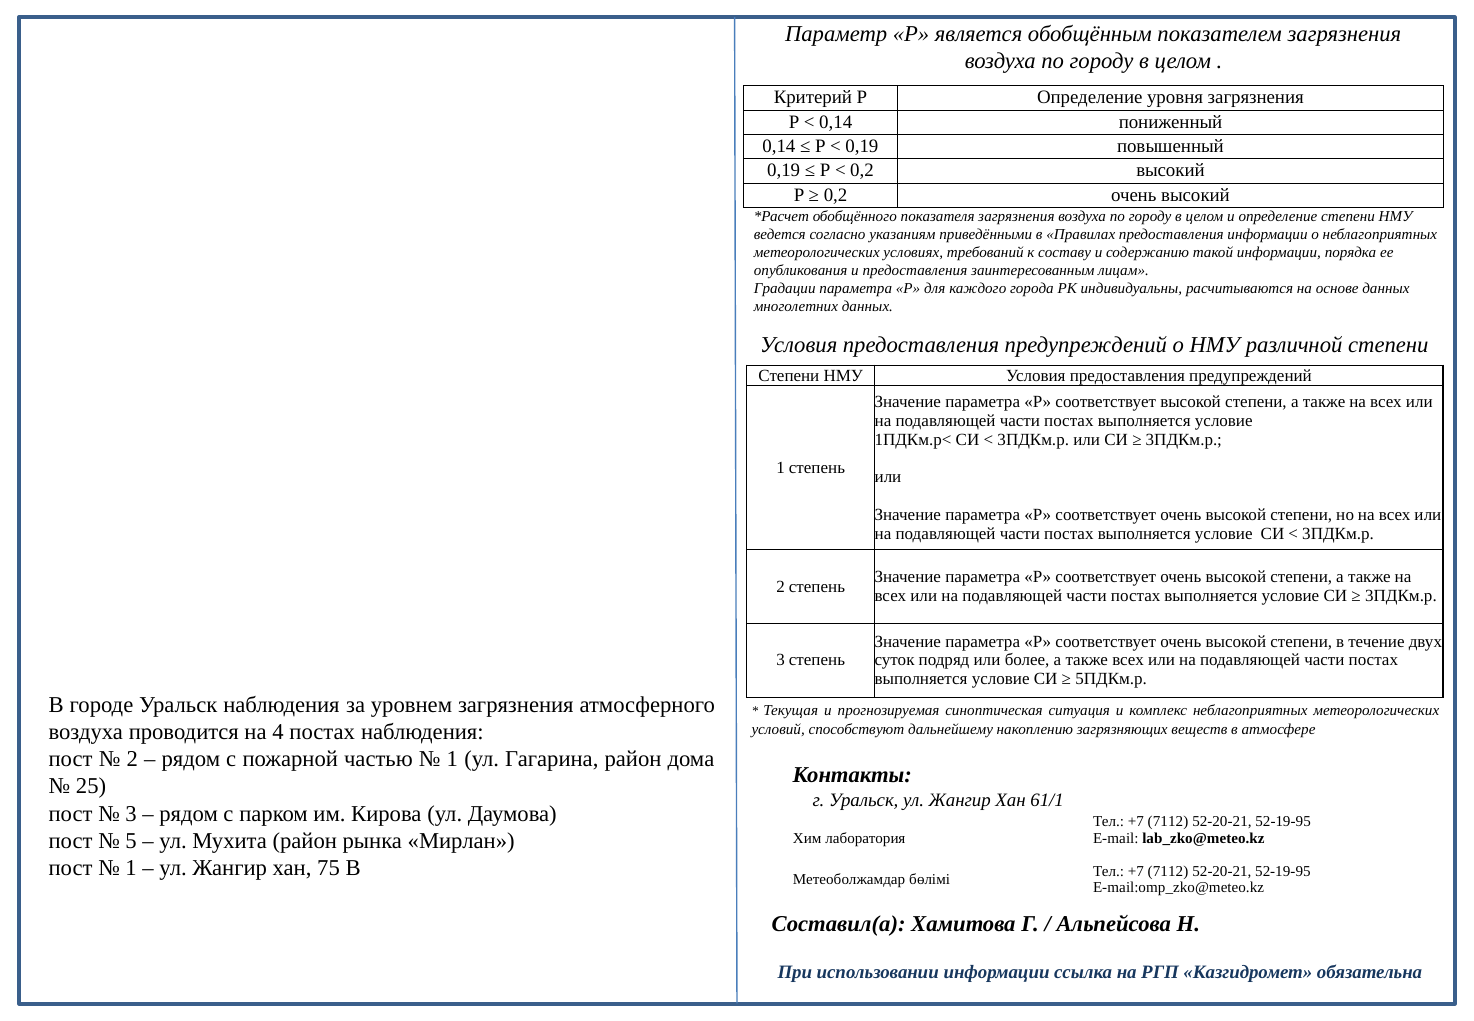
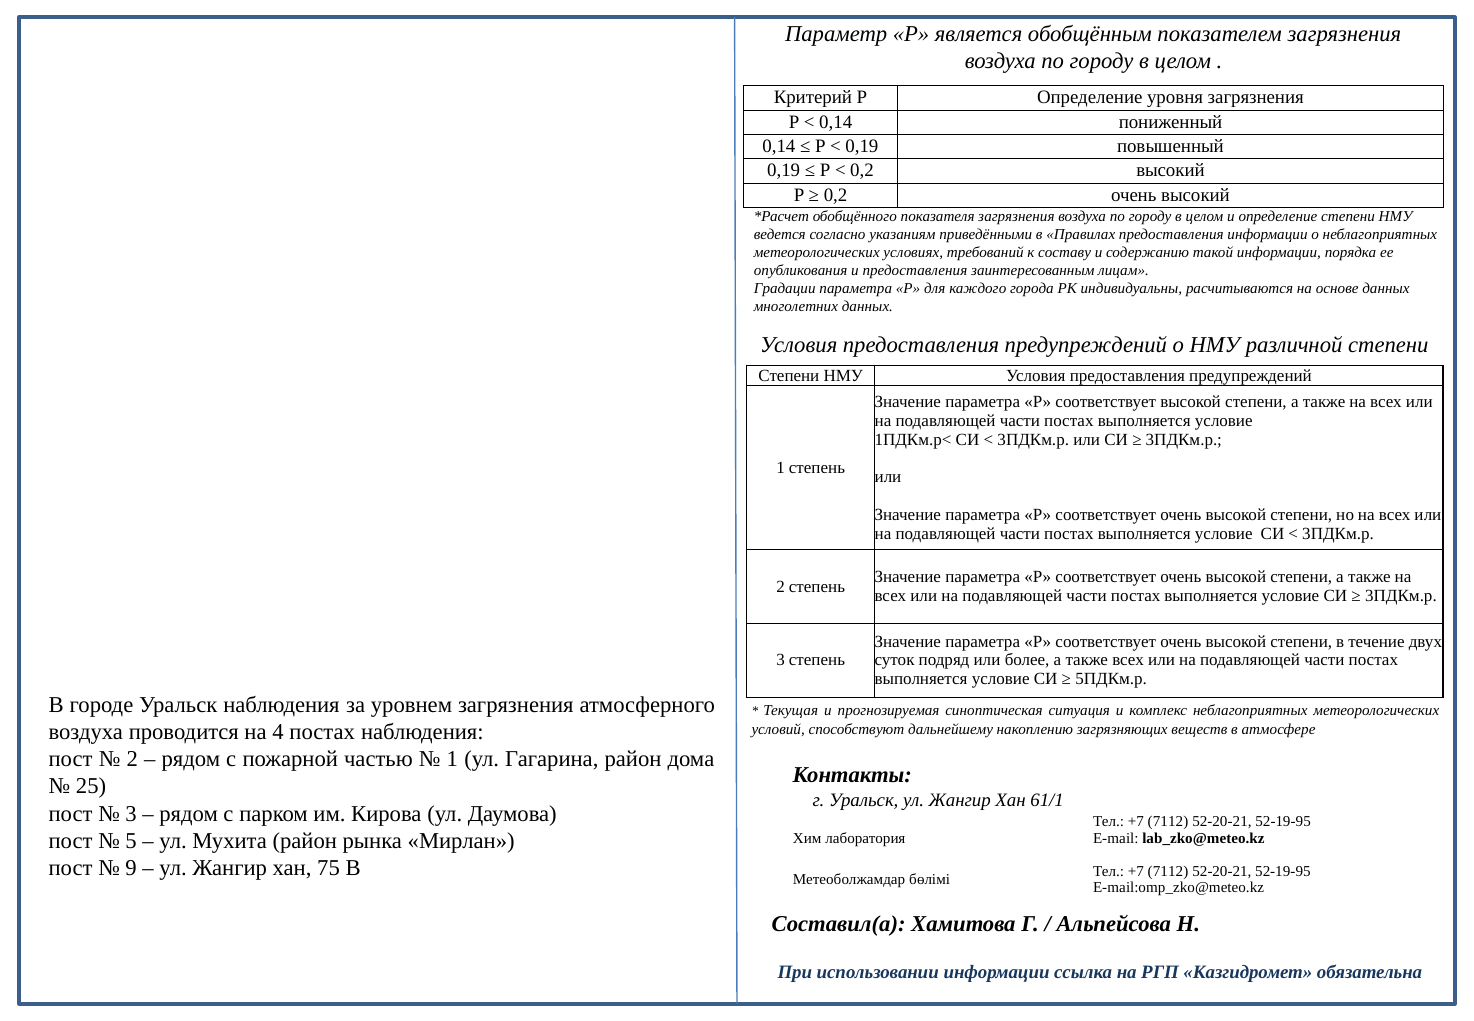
1: 1 -> 9 (131, 868)
